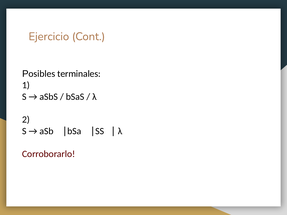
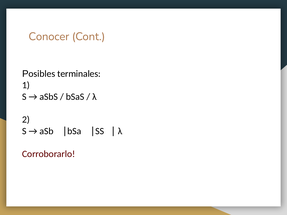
Ejercicio: Ejercicio -> Conocer (49, 37)
